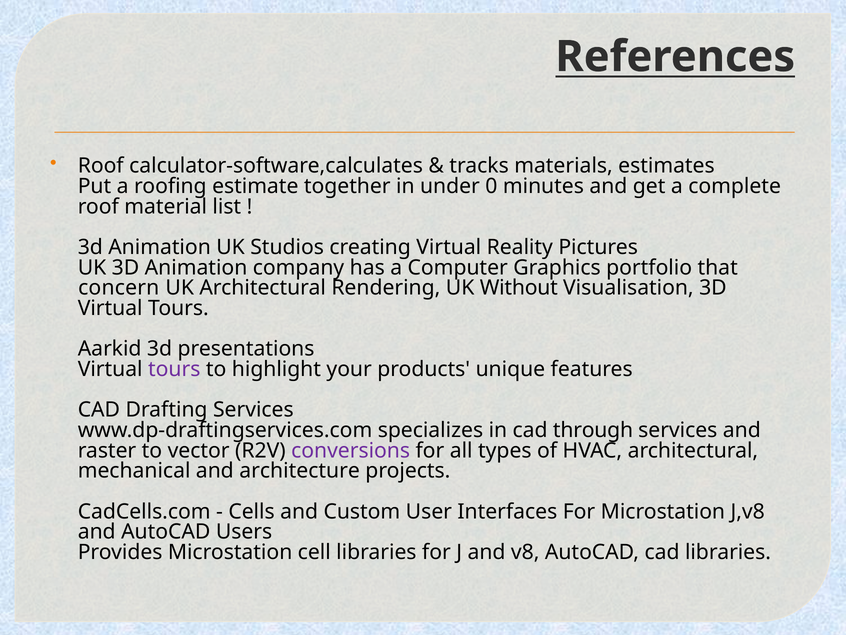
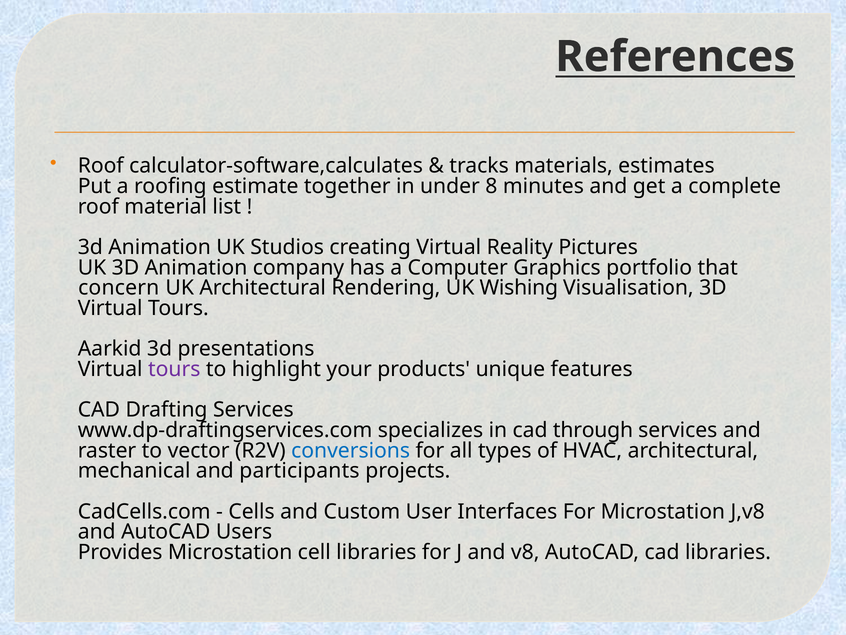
0: 0 -> 8 (491, 186)
Without: Without -> Wishing (519, 288)
conversions colour: purple -> blue (351, 450)
architecture: architecture -> participants (299, 471)
